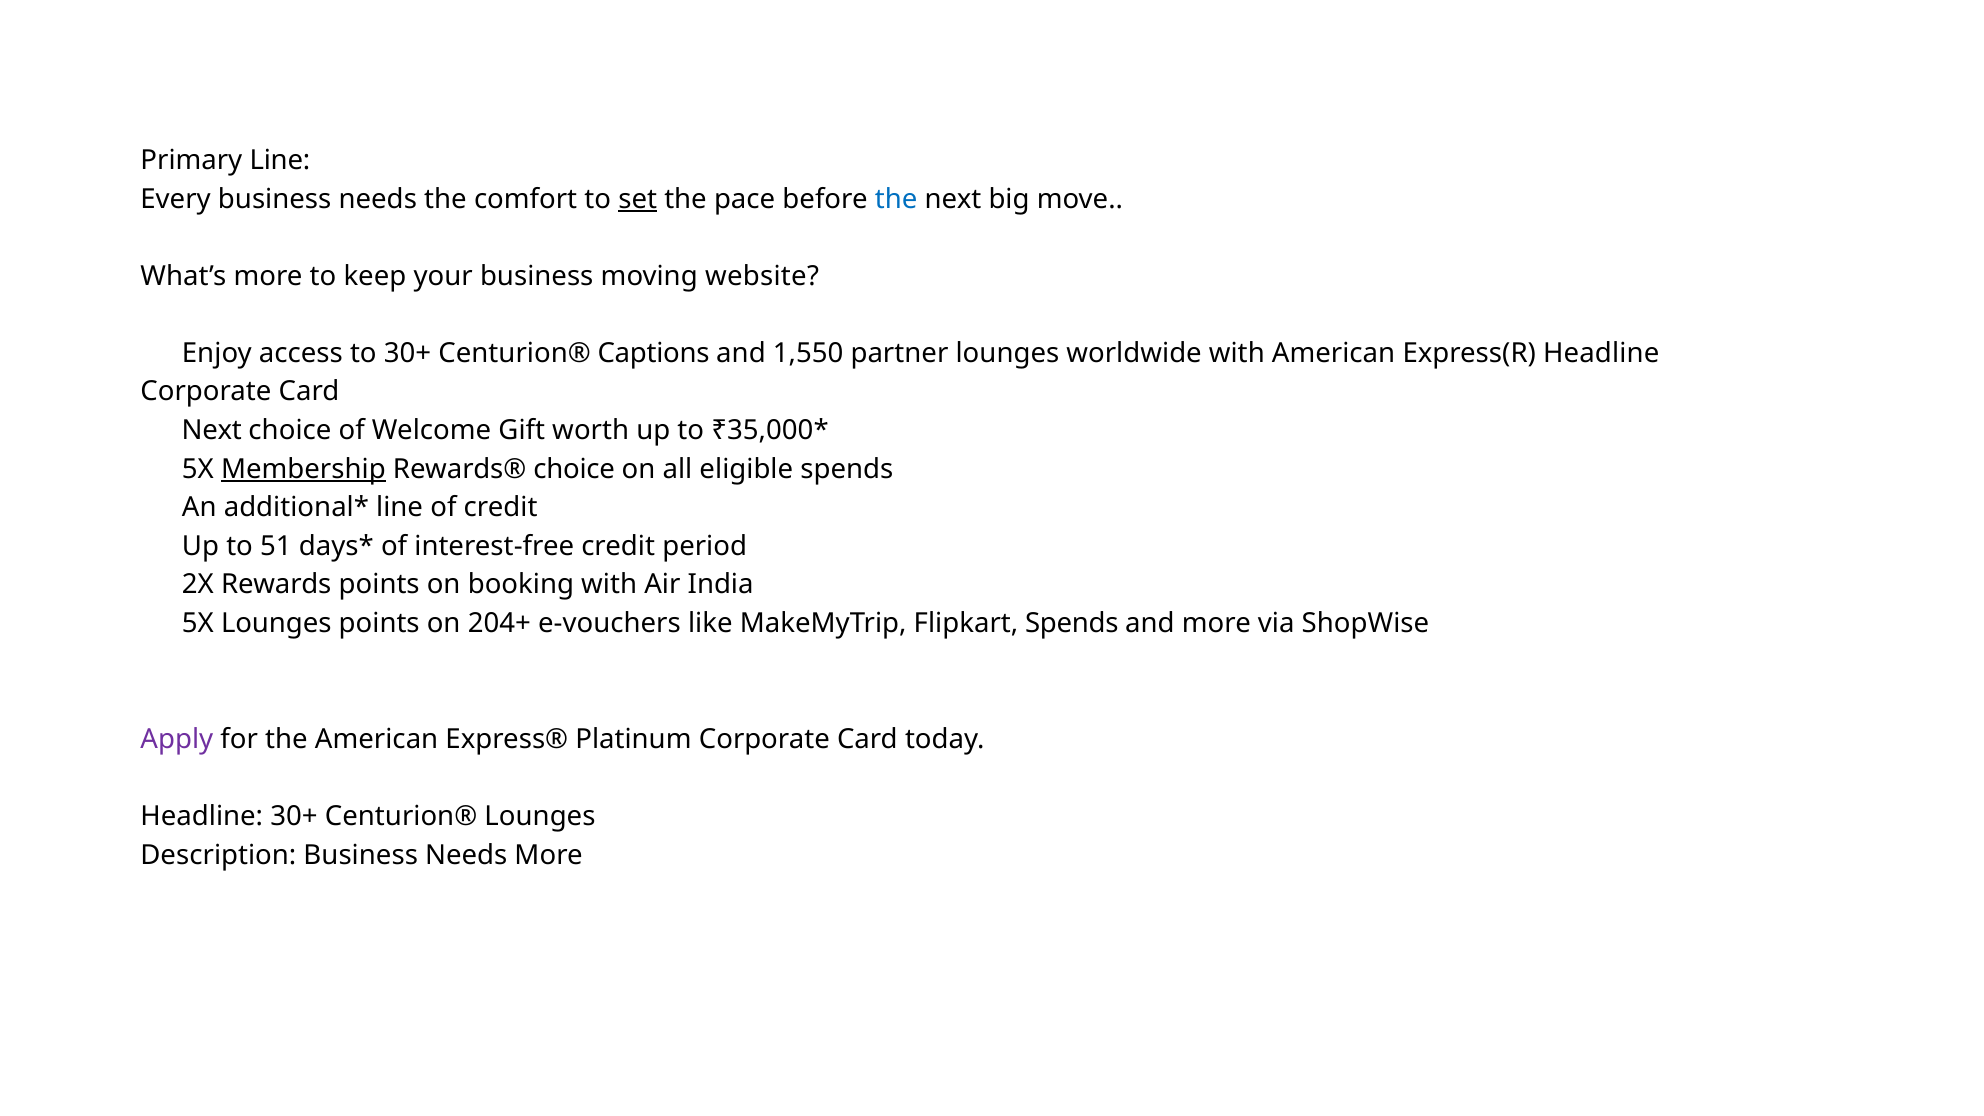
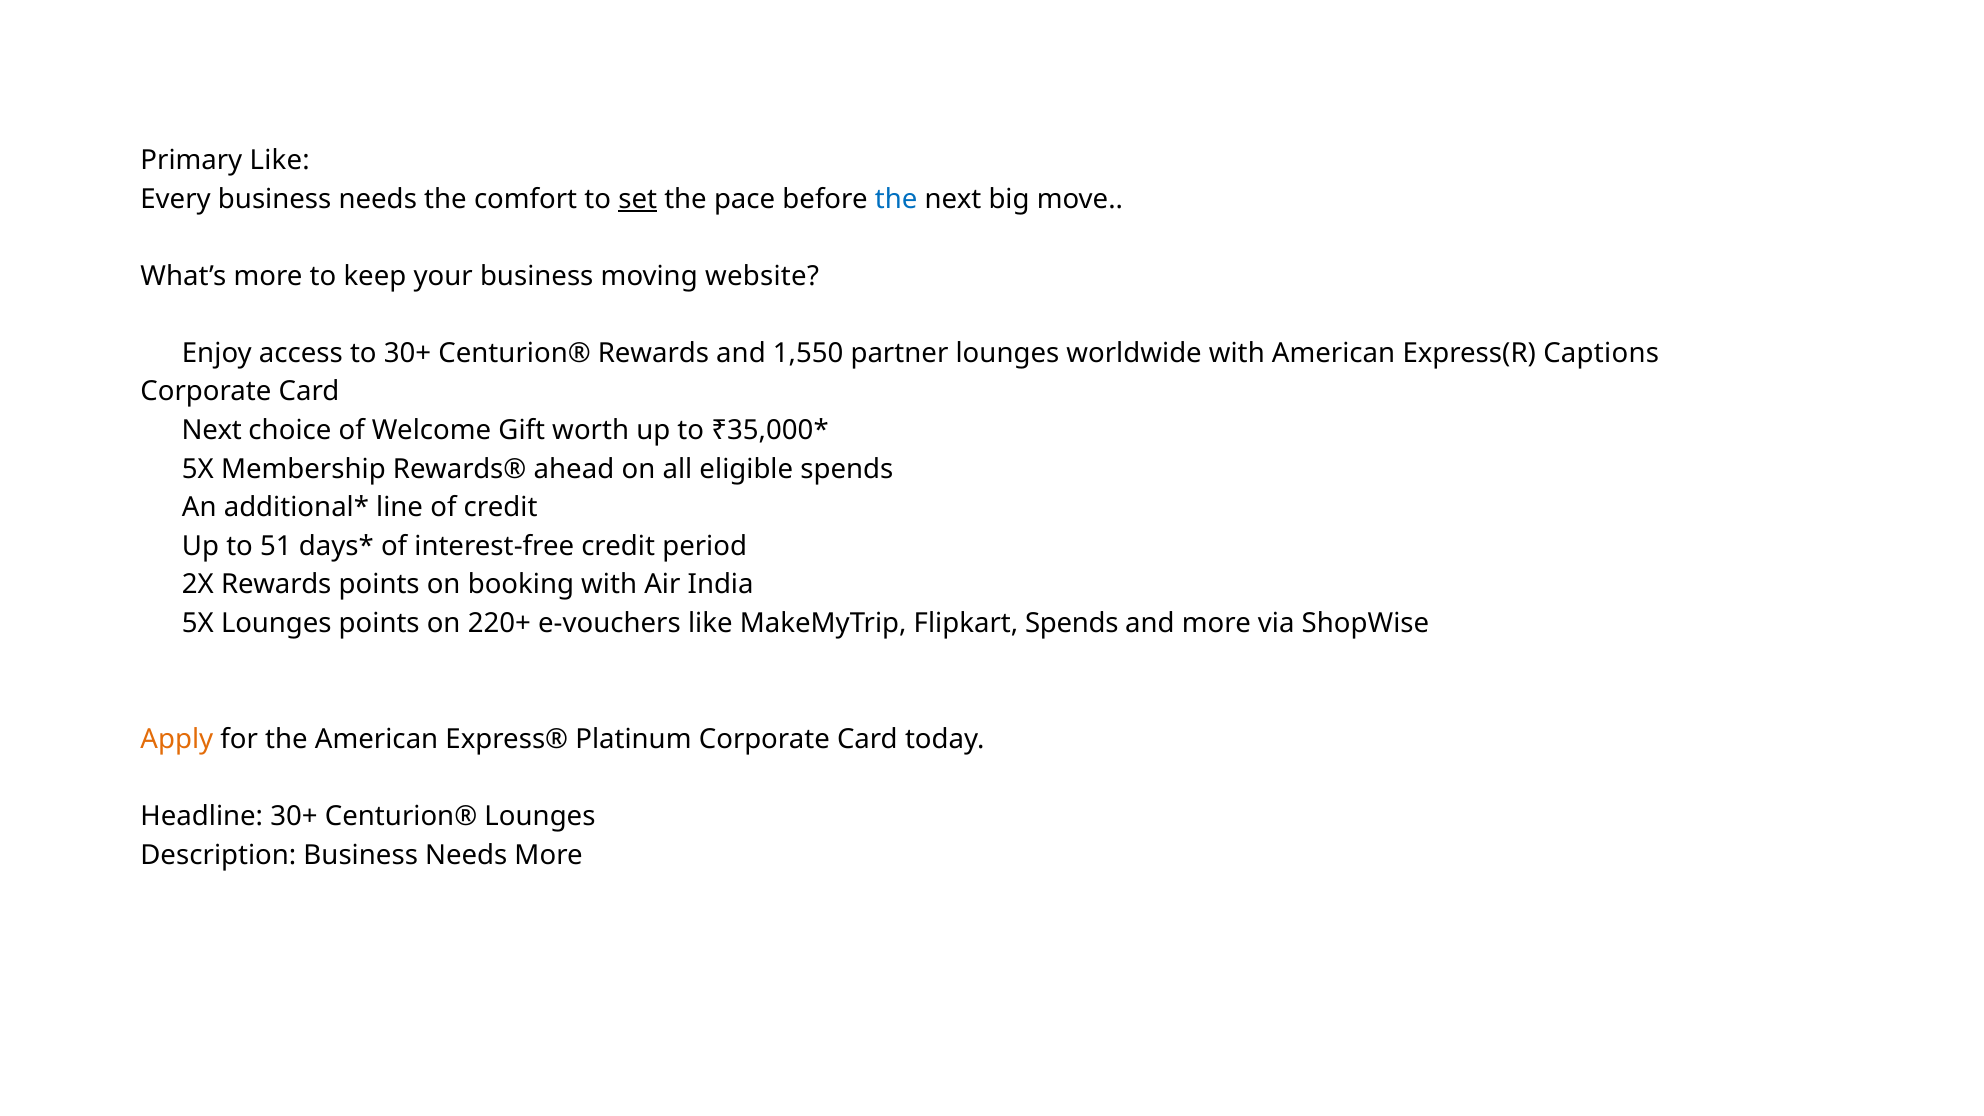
Primary Line: Line -> Like (280, 160)
Centurion® Captions: Captions -> Rewards (653, 353)
Express(R Headline: Headline -> Captions (1601, 353)
Membership underline: present -> none (303, 469)
Rewards® choice: choice -> ahead (574, 469)
204+: 204+ -> 220+ (499, 623)
Apply colour: purple -> orange (177, 739)
